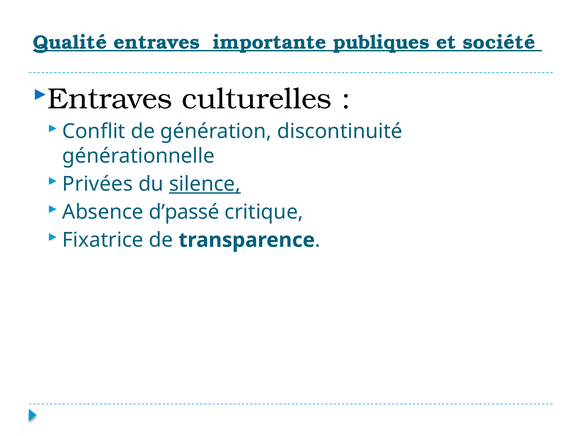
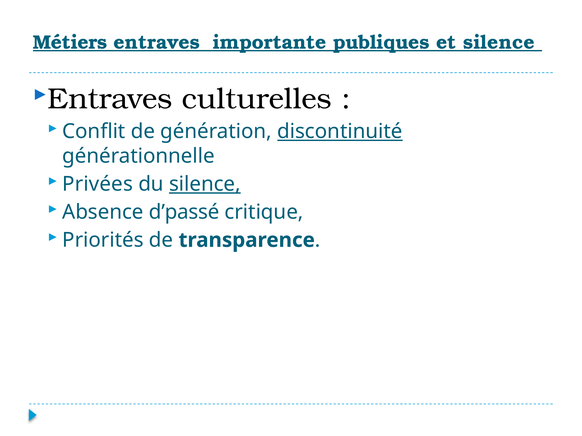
Qualité: Qualité -> Métiers (70, 43)
et société: société -> silence (499, 43)
discontinuité underline: none -> present (340, 132)
Fixatrice: Fixatrice -> Priorités (103, 240)
